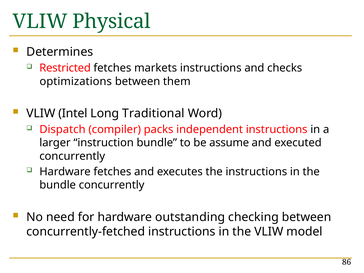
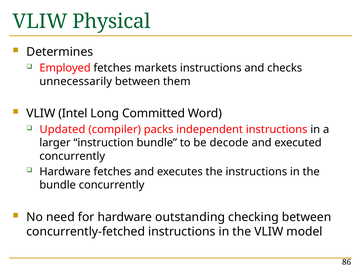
Restricted: Restricted -> Employed (65, 68)
optimizations: optimizations -> unnecessarily (76, 81)
Traditional: Traditional -> Committed (154, 113)
Dispatch: Dispatch -> Updated (62, 129)
assume: assume -> decode (229, 143)
